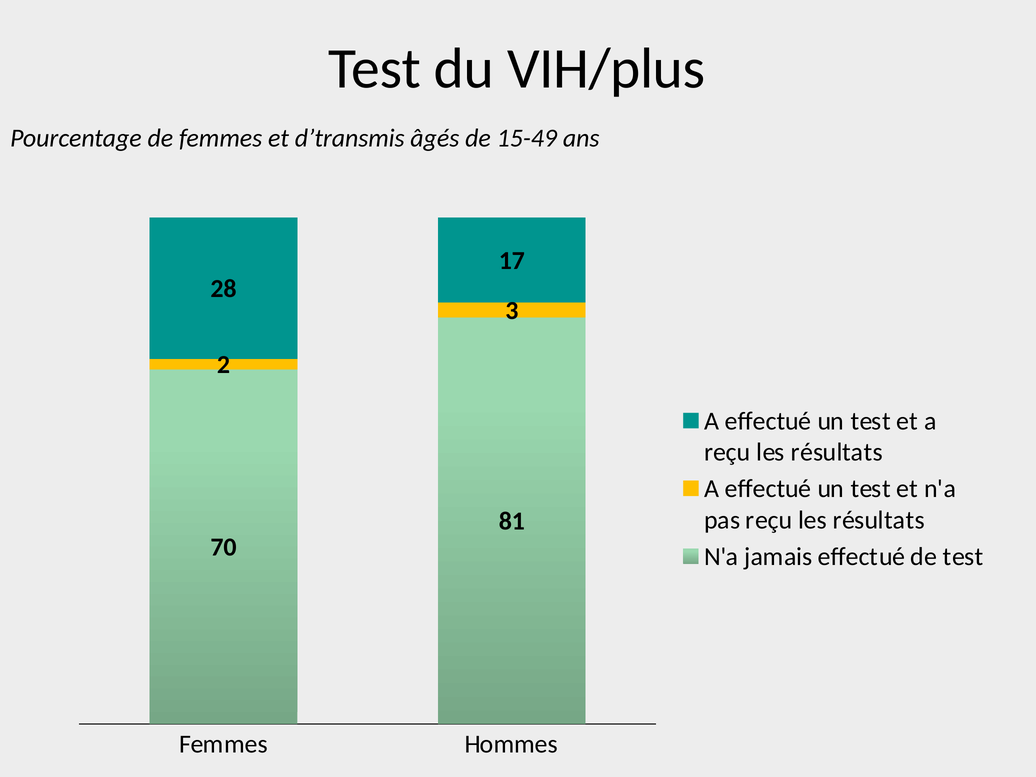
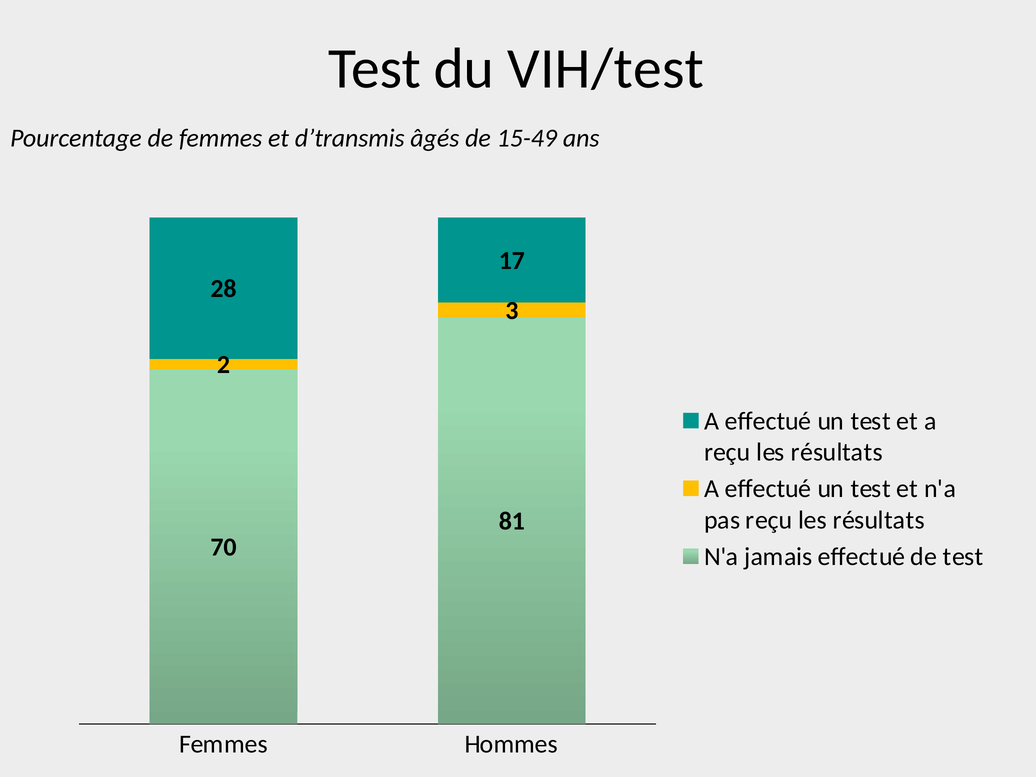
VIH/plus: VIH/plus -> VIH/test (606, 69)
